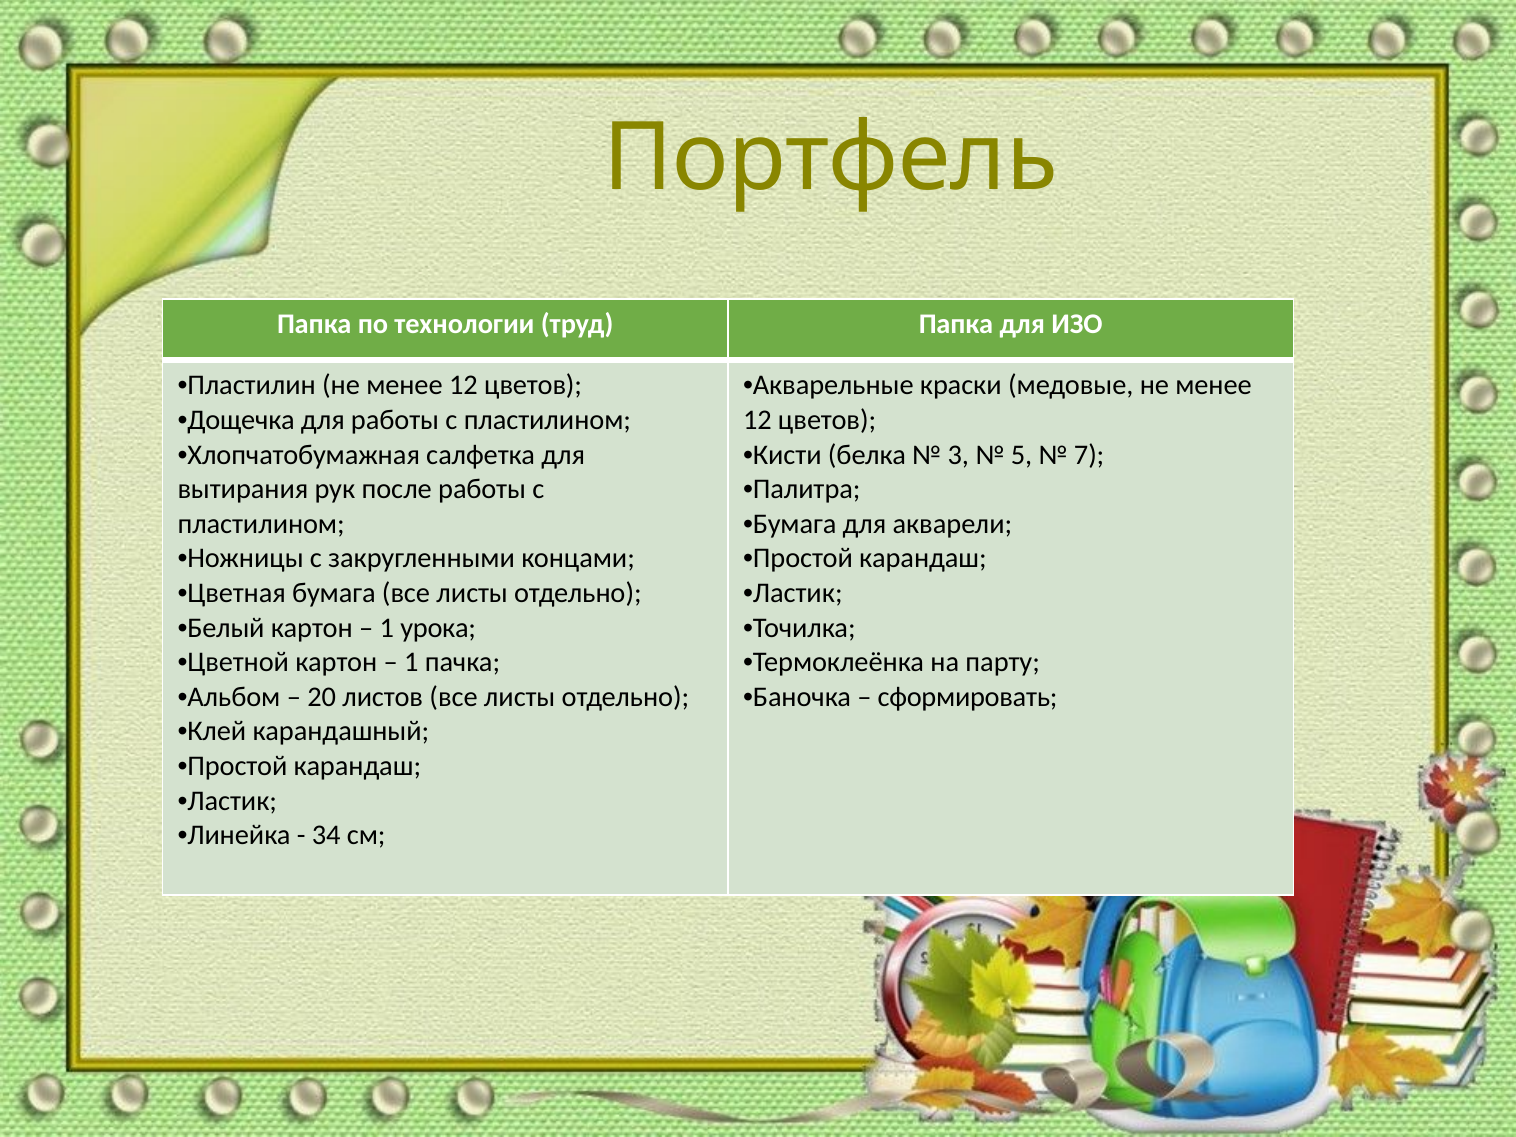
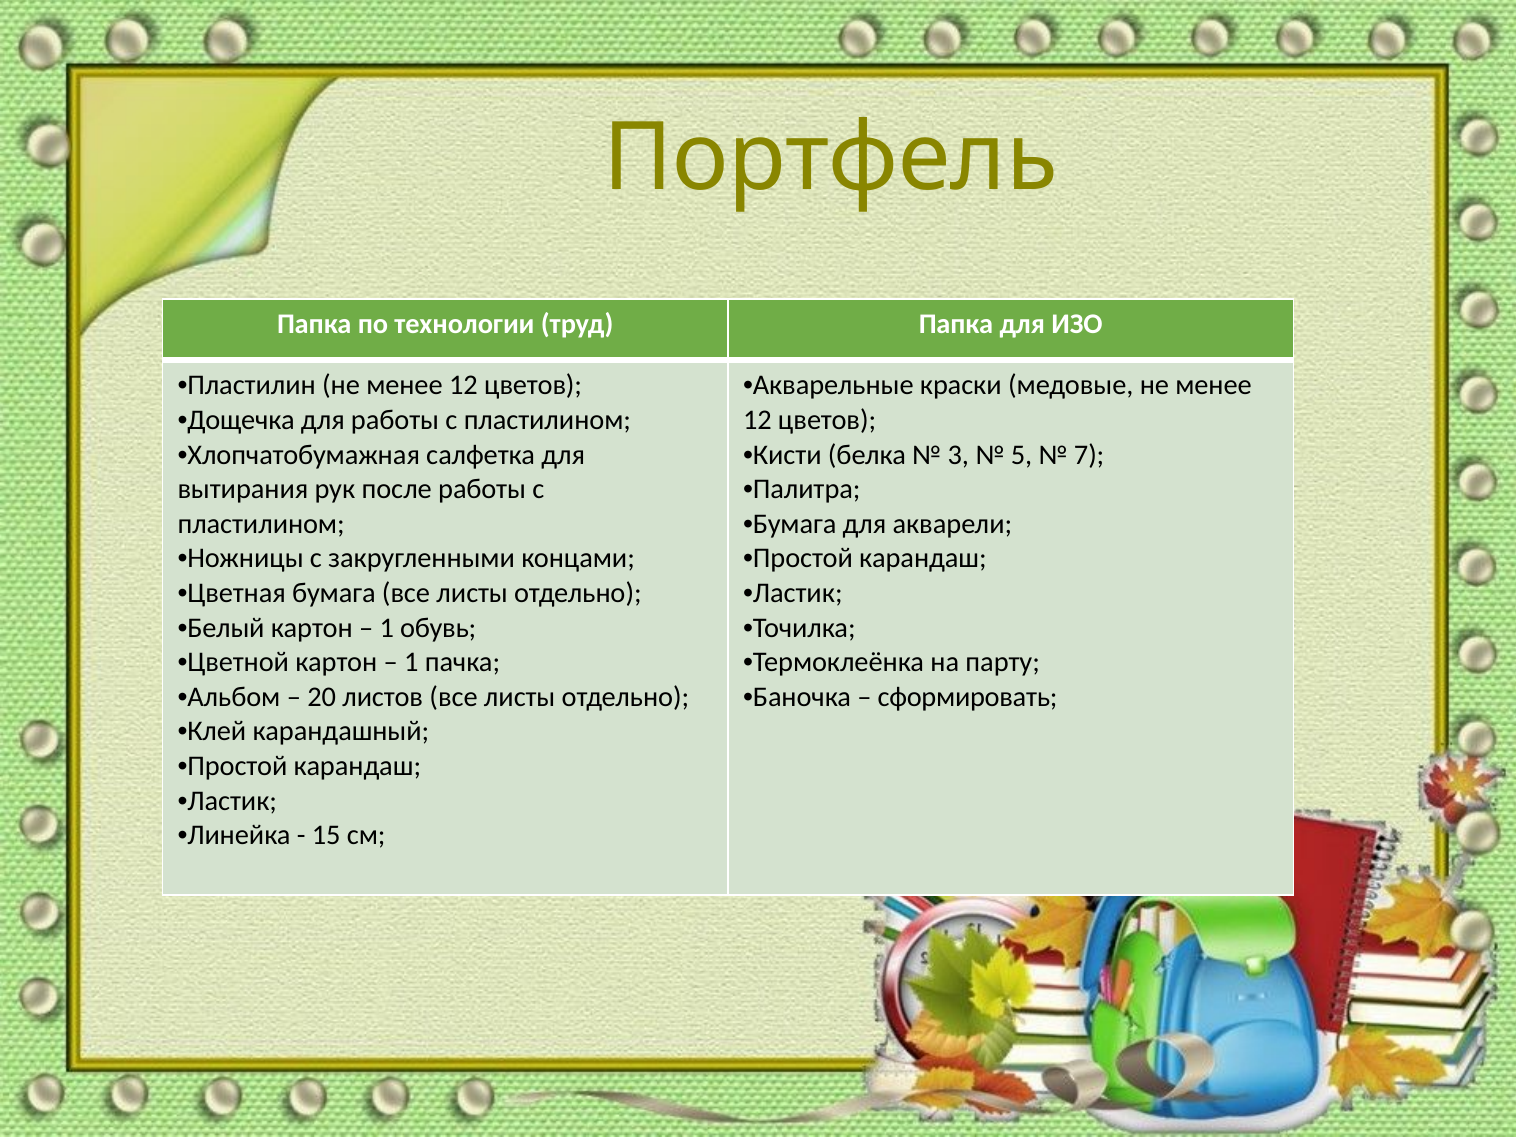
урока: урока -> обувь (438, 628)
34: 34 -> 15 (326, 835)
